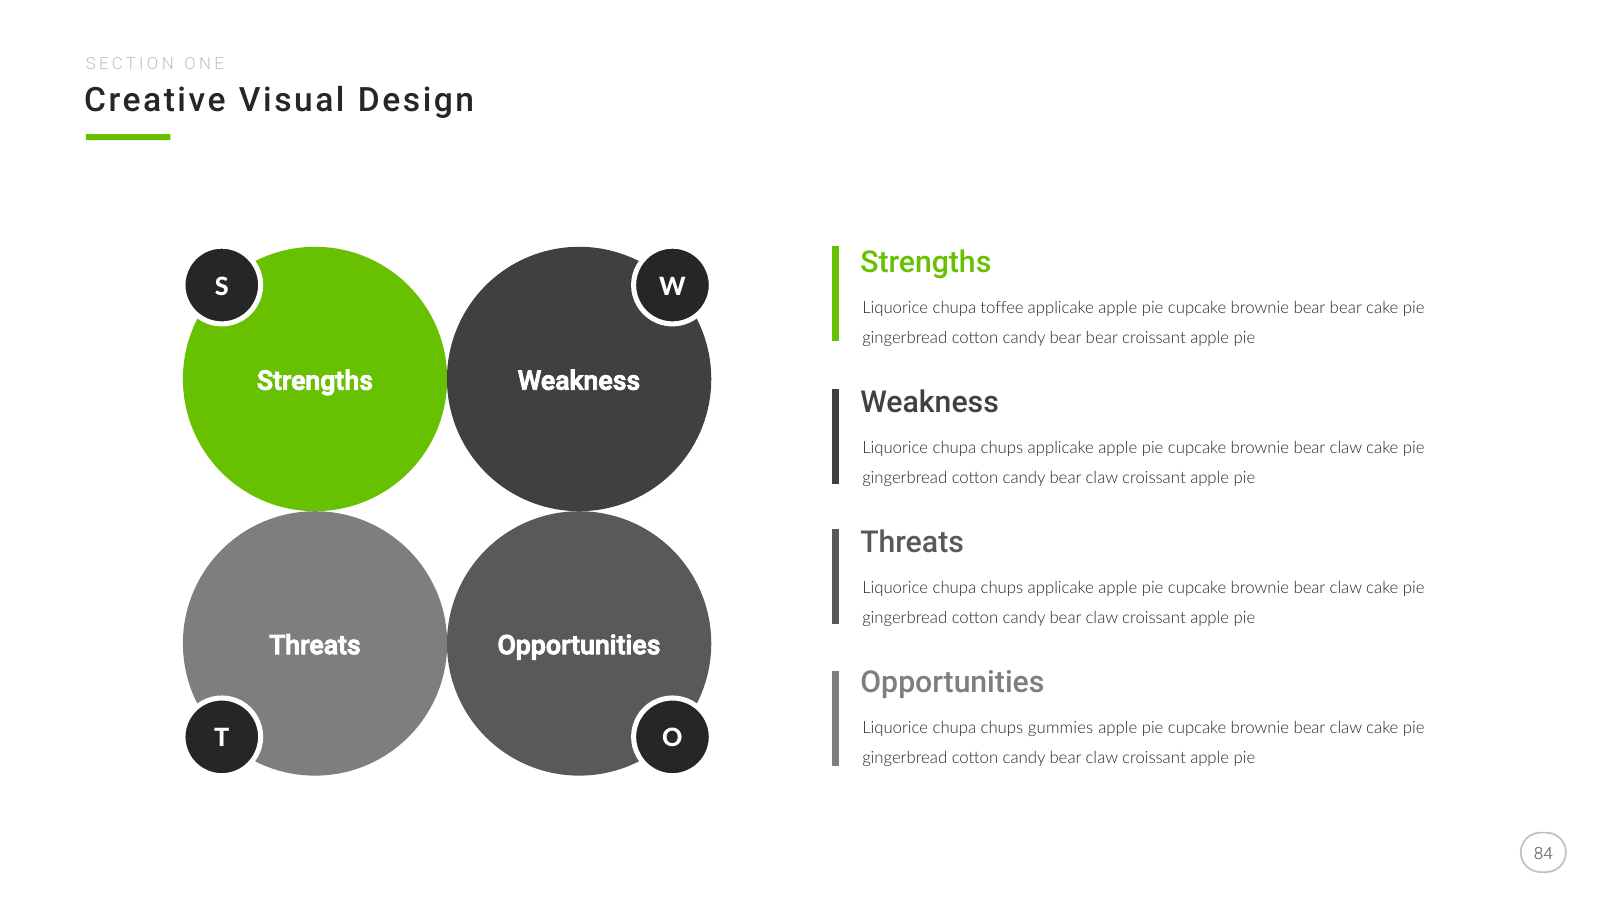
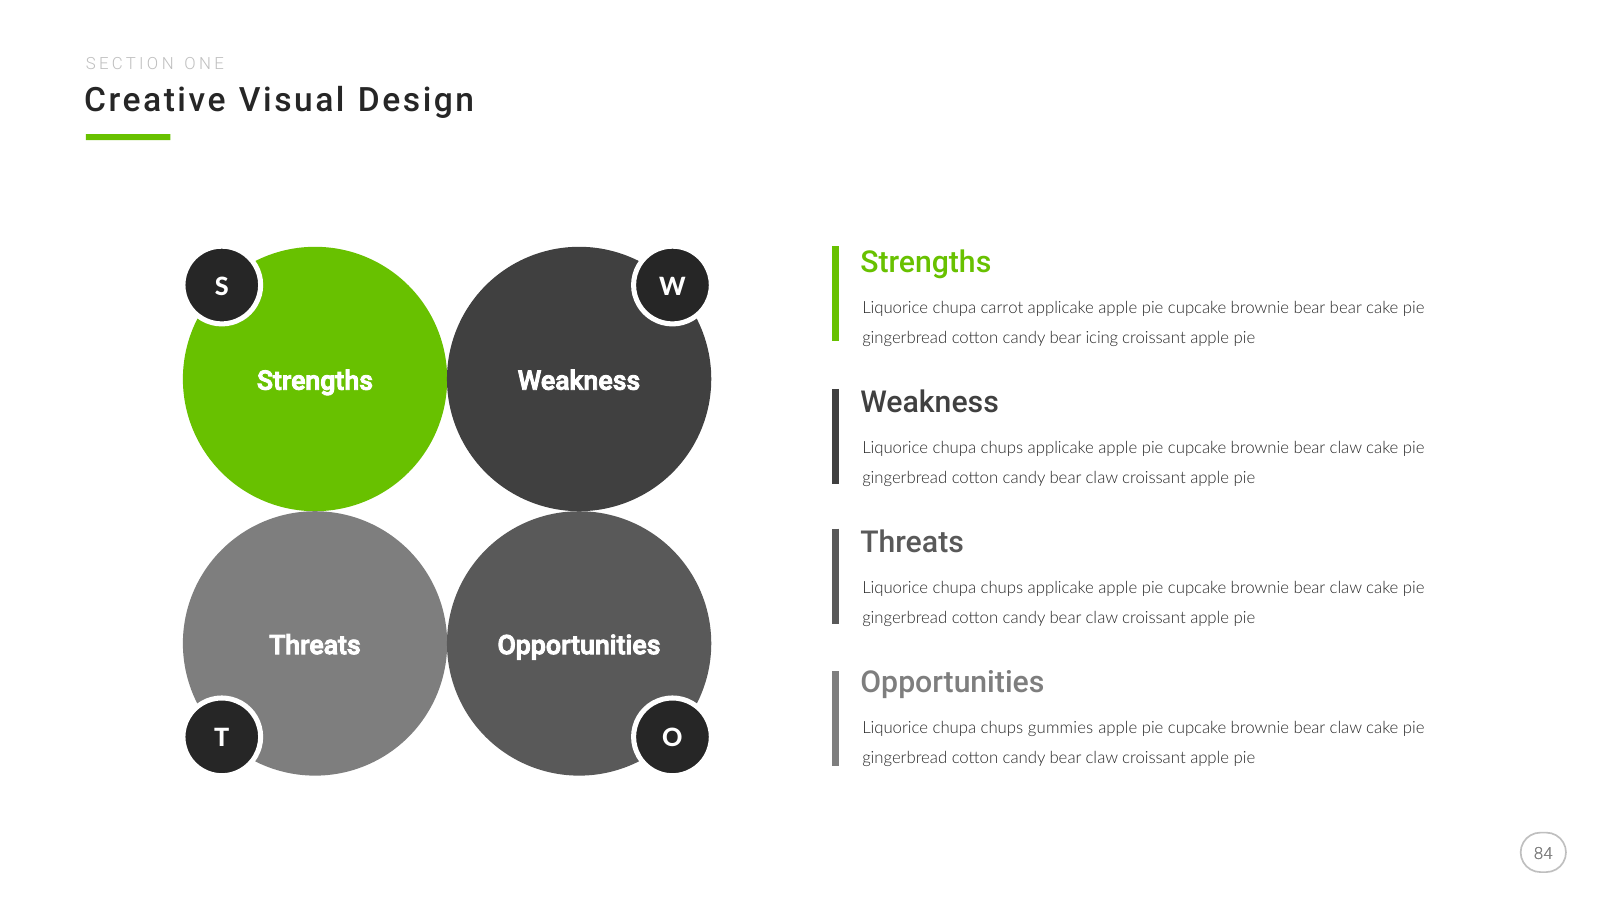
toffee: toffee -> carrot (1002, 308)
candy bear bear: bear -> icing (1102, 338)
